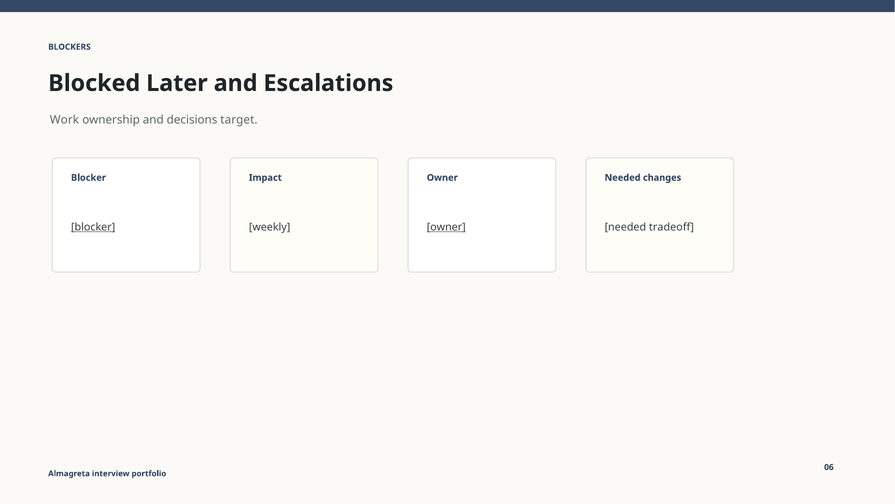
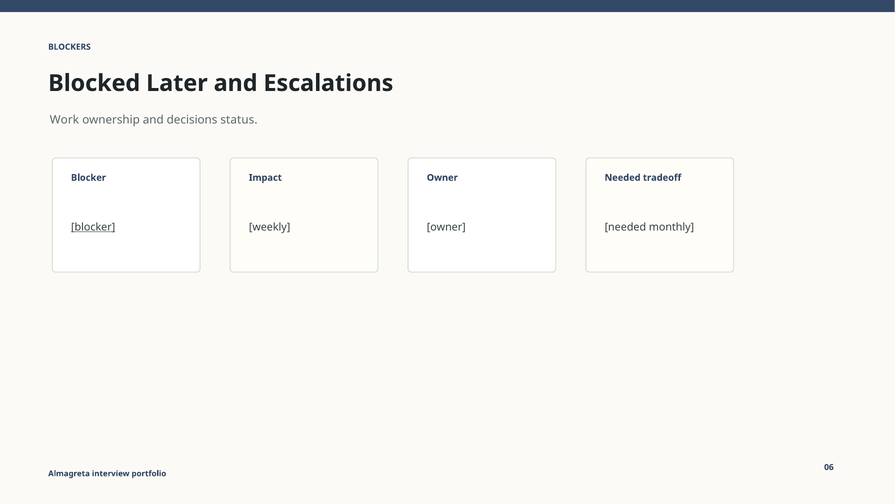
target: target -> status (239, 120)
changes: changes -> tradeoff (662, 177)
owner underline: present -> none (446, 227)
tradeoff: tradeoff -> monthly (672, 227)
